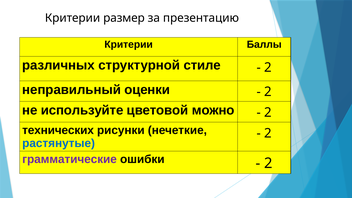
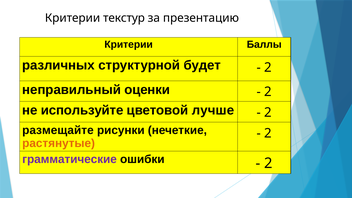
размер: размер -> текстур (124, 18)
стиле: стиле -> будет (202, 65)
можно: можно -> лучше (213, 110)
технических: технических -> размещайте (58, 130)
растянутые colour: blue -> orange (59, 143)
